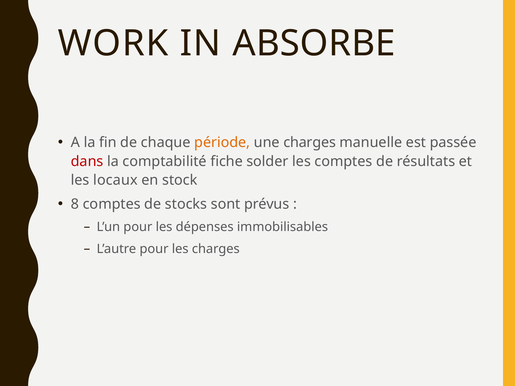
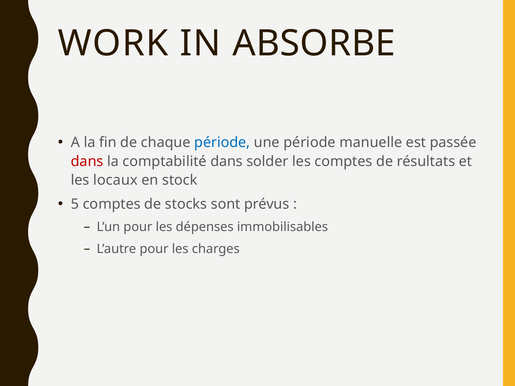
période colour: orange -> blue (222, 143)
une charges: charges -> période (310, 143)
comptabilité fiche: fiche -> dans (227, 161)
8: 8 -> 5 (75, 204)
